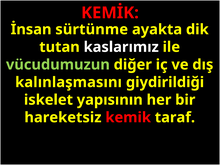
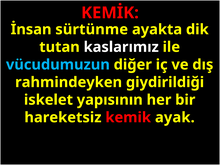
vücudumuzun colour: light green -> light blue (58, 65)
kalınlaşmasını: kalınlaşmasını -> rahmindeyken (69, 82)
taraf: taraf -> ayak (175, 117)
